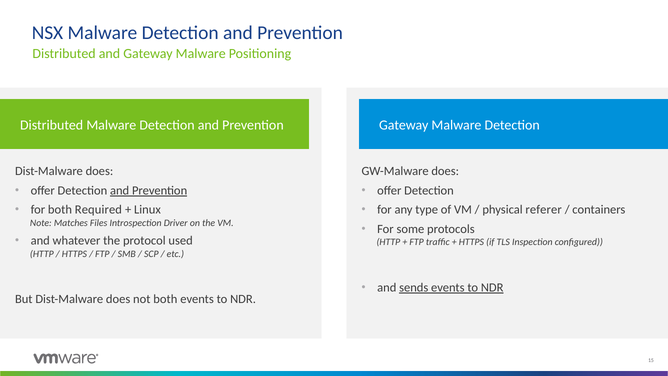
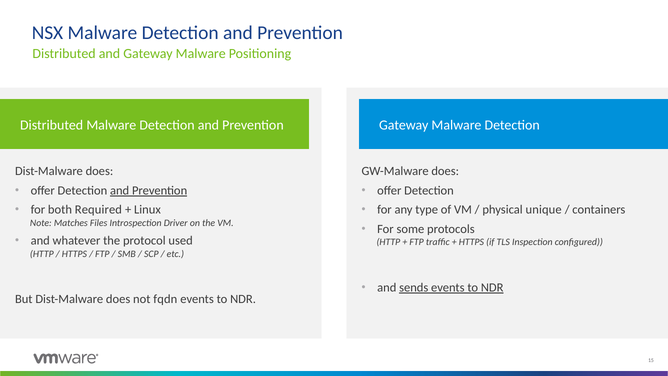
referer: referer -> unique (544, 210)
not both: both -> fqdn (165, 299)
